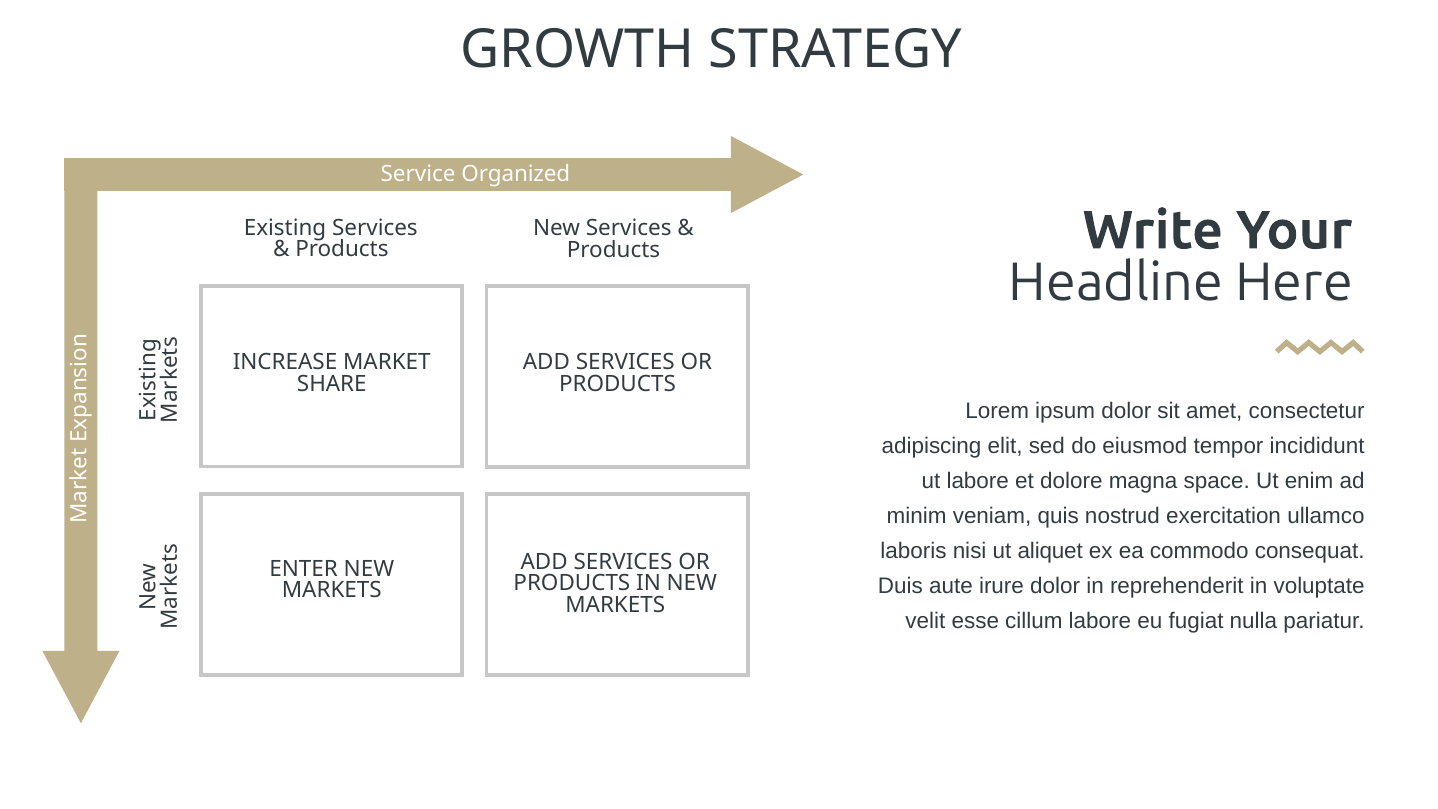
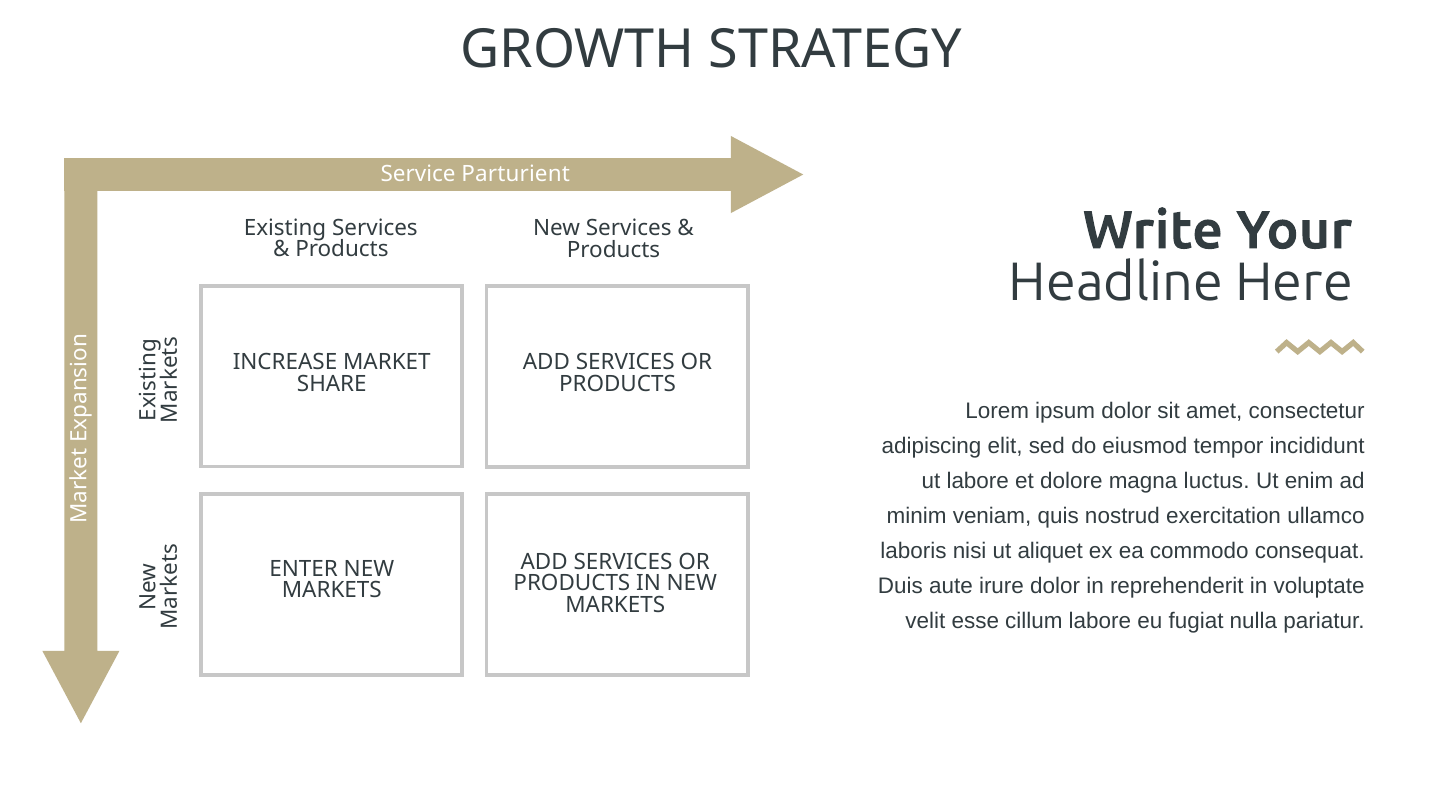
Organized: Organized -> Parturient (516, 174)
space: space -> luctus (1217, 481)
